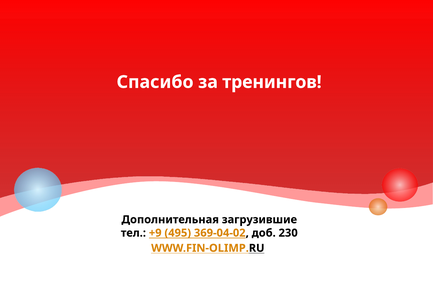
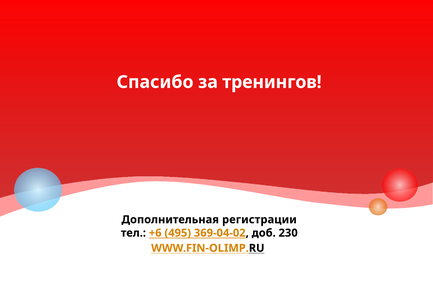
загрузившие: загрузившие -> регистрации (259, 219)
+9: +9 -> +6 (155, 233)
